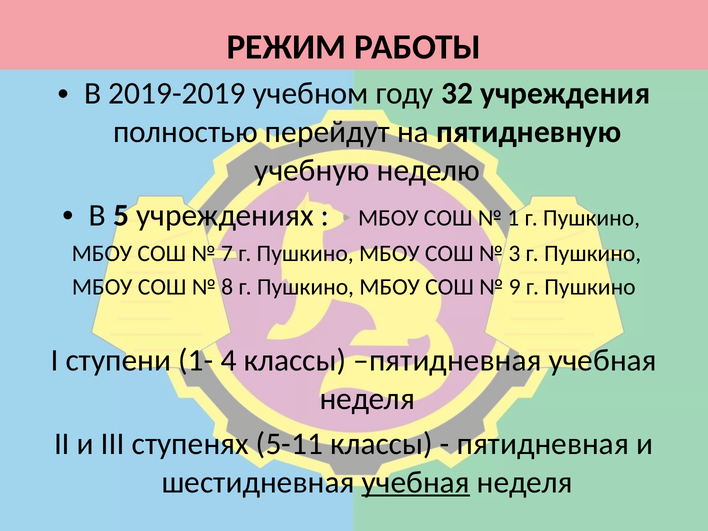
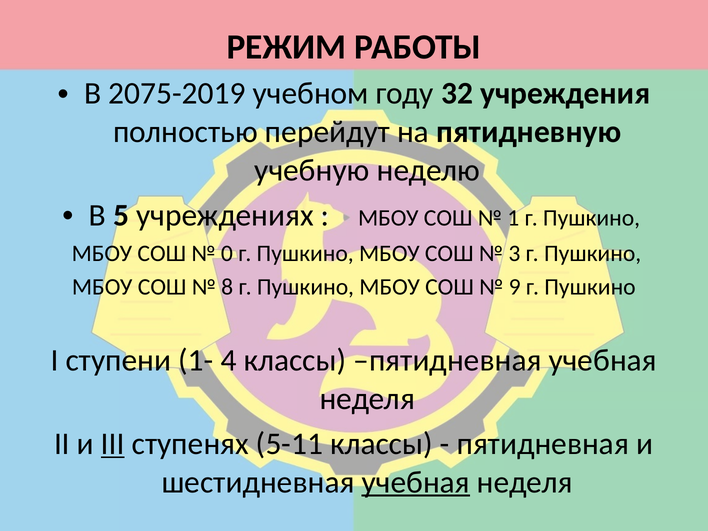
2019-2019: 2019-2019 -> 2075-2019 (177, 93)
7: 7 -> 0 (227, 253)
III underline: none -> present (113, 444)
